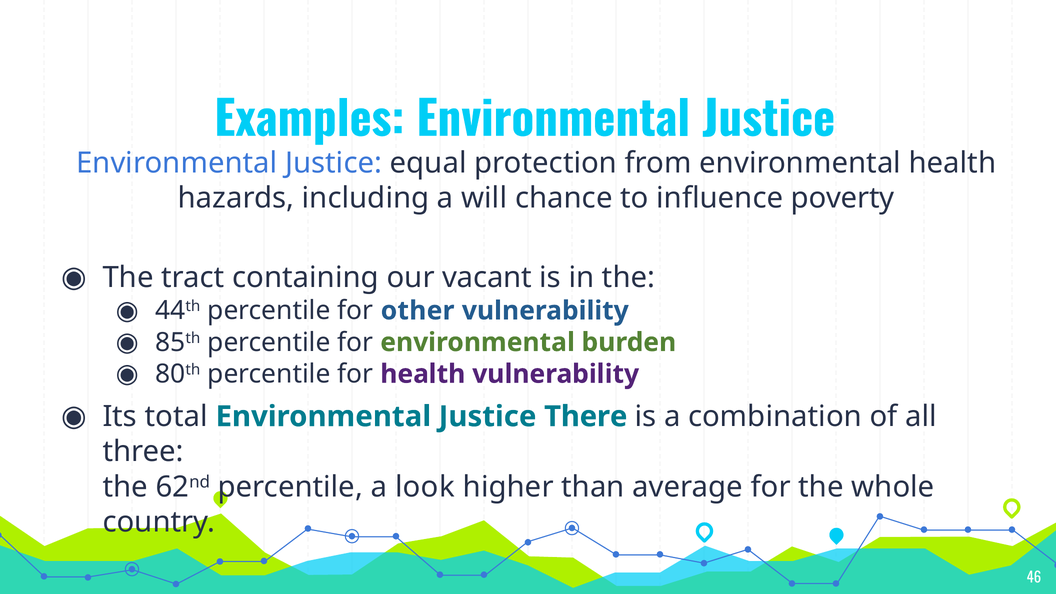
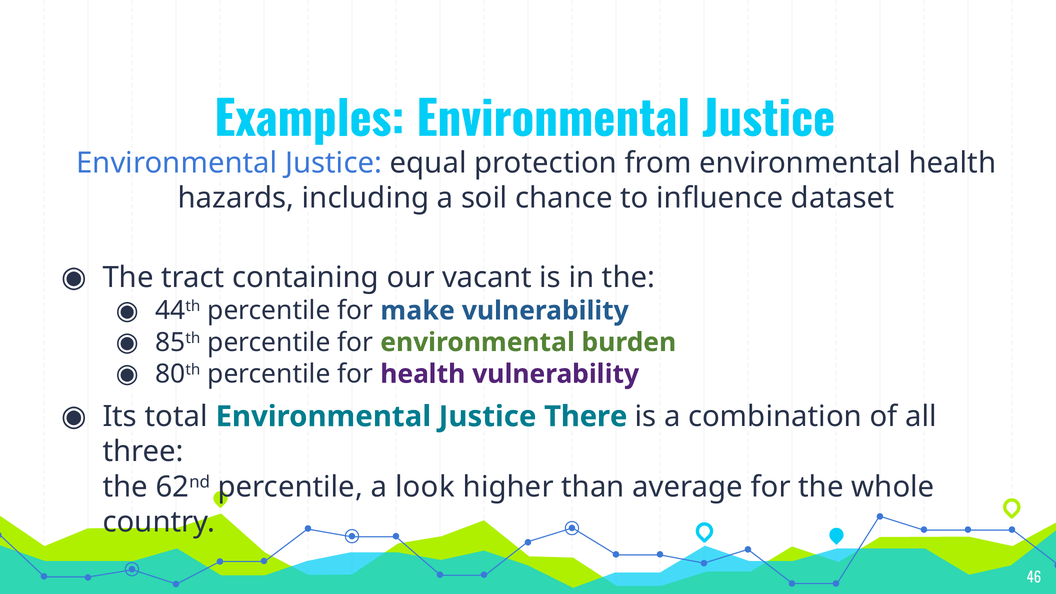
will: will -> soil (484, 198)
poverty: poverty -> dataset (843, 198)
other: other -> make (418, 311)
